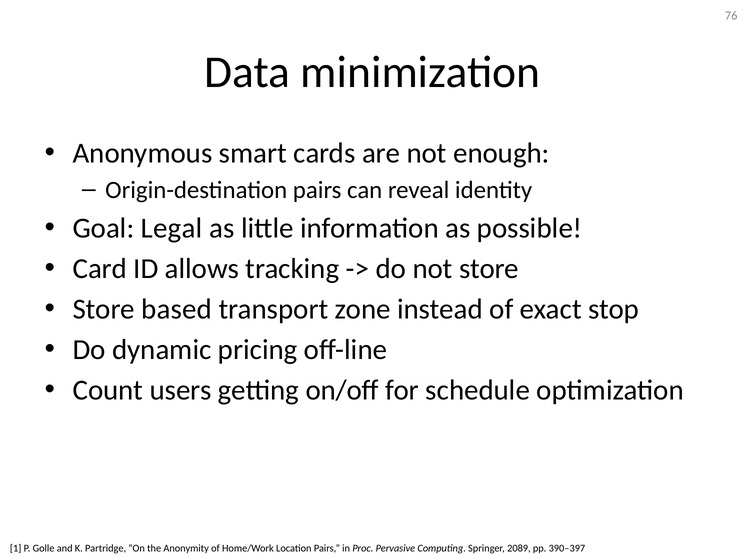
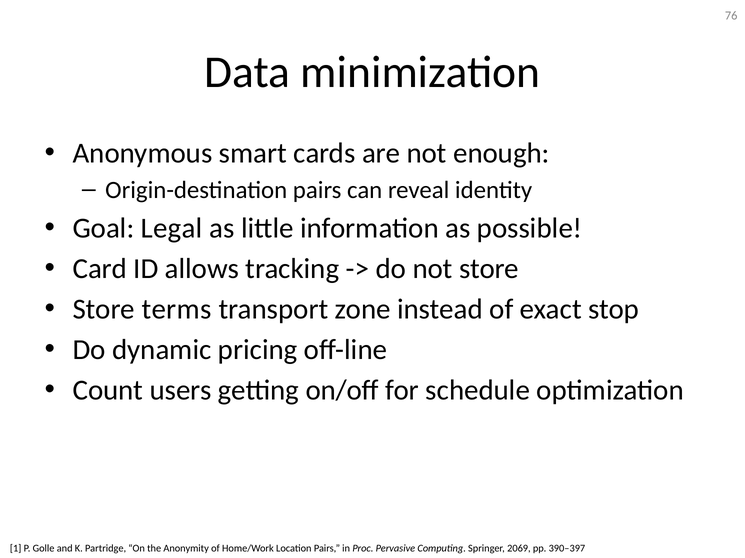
based: based -> terms (177, 310)
2089: 2089 -> 2069 (519, 549)
